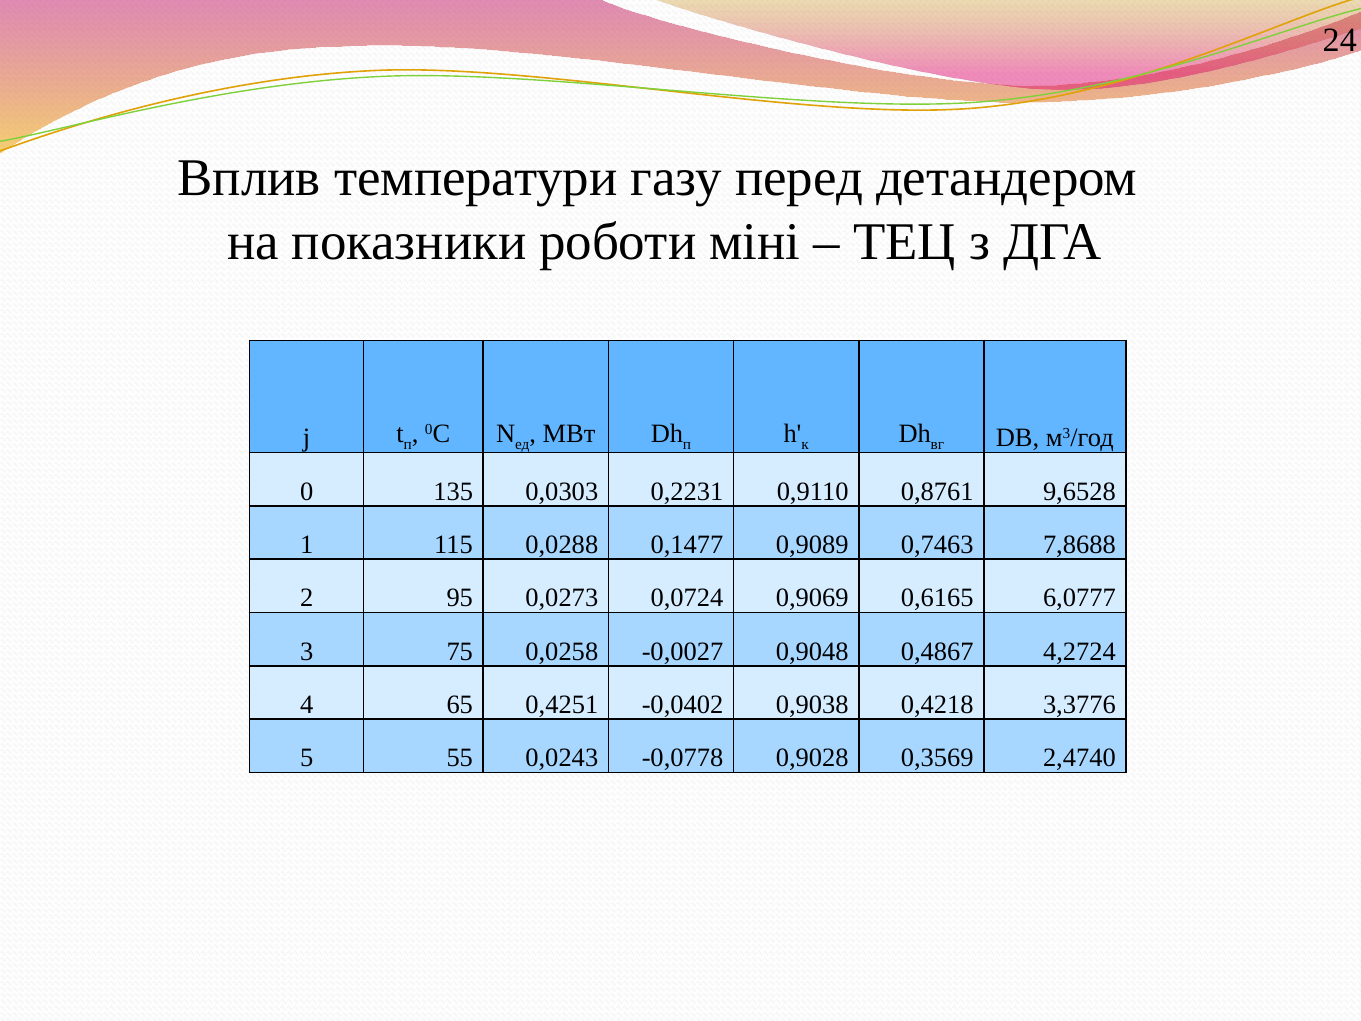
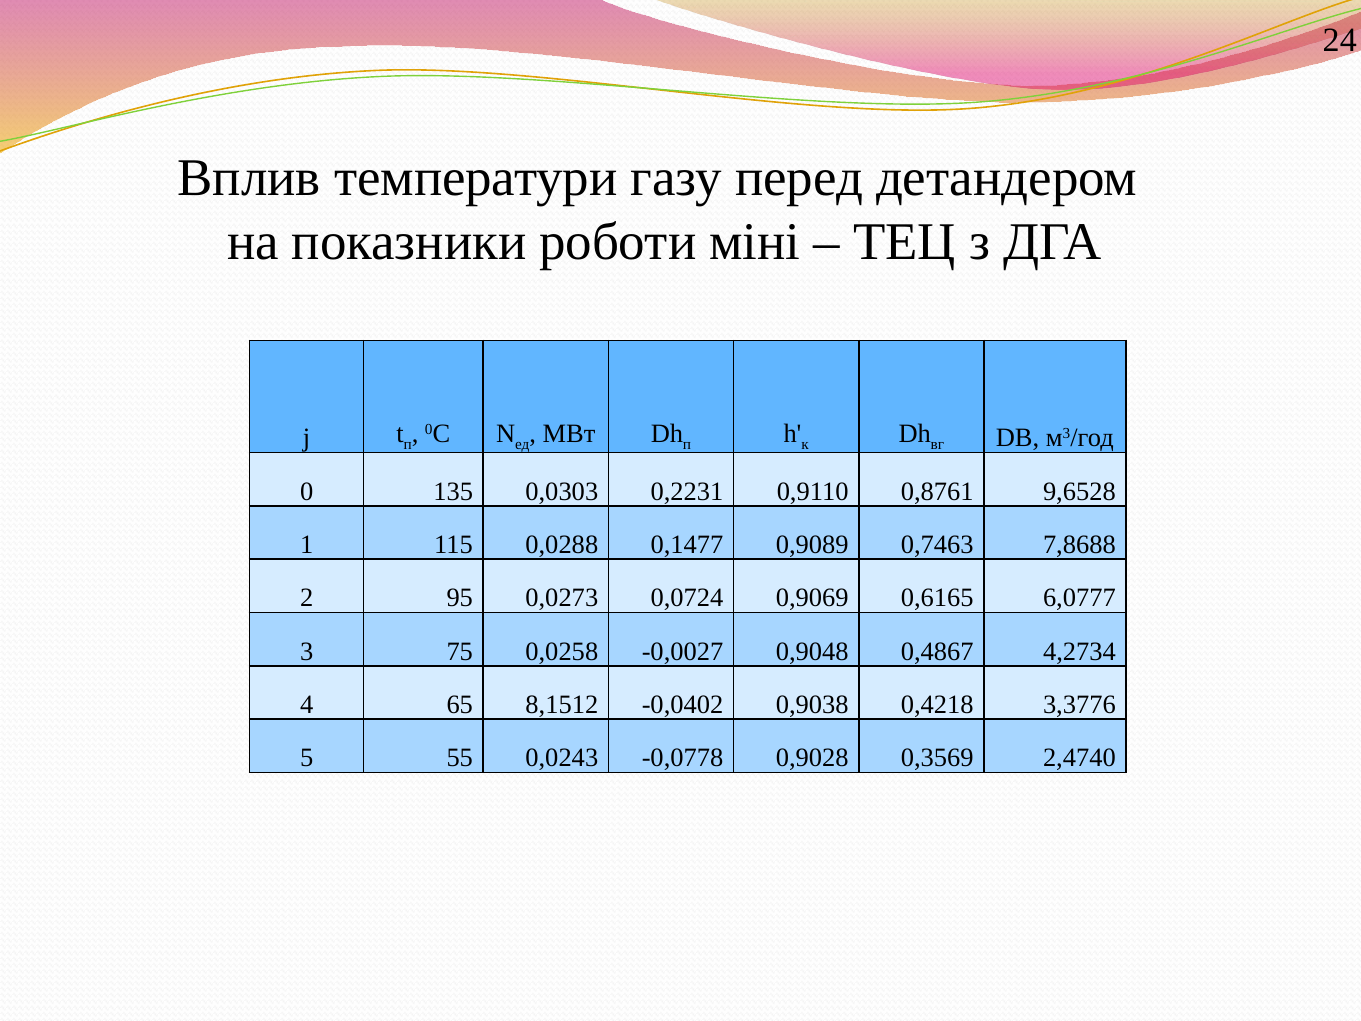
4,2724: 4,2724 -> 4,2734 (1079, 651)
0,4251: 0,4251 -> 8,1512 (562, 705)
